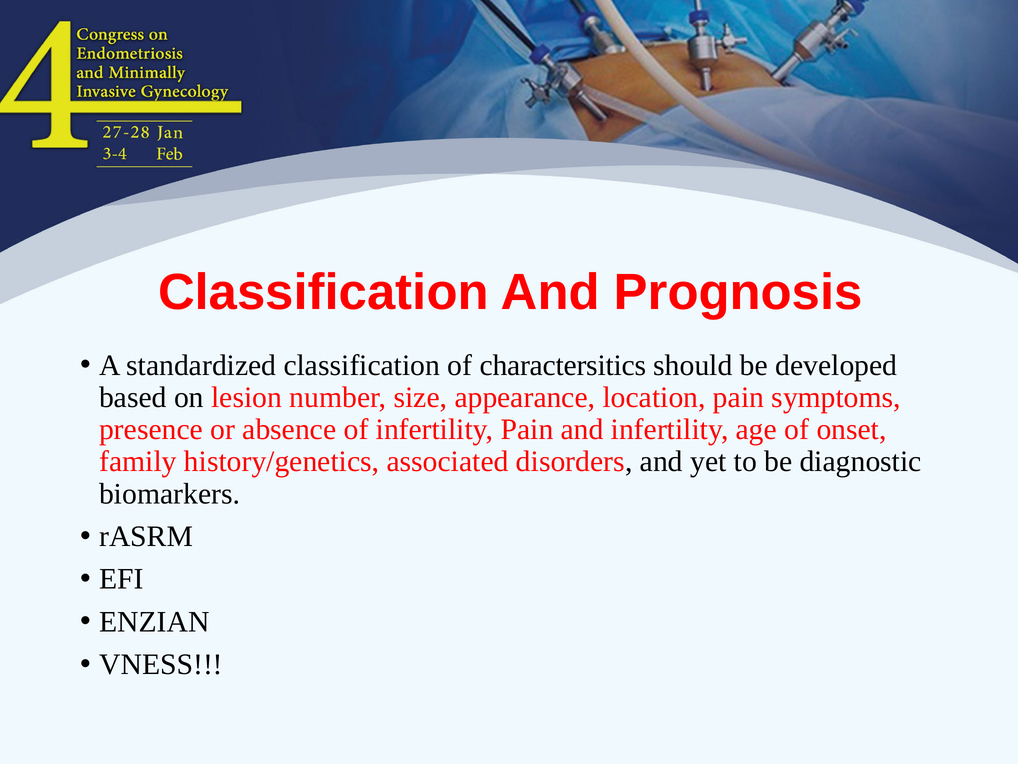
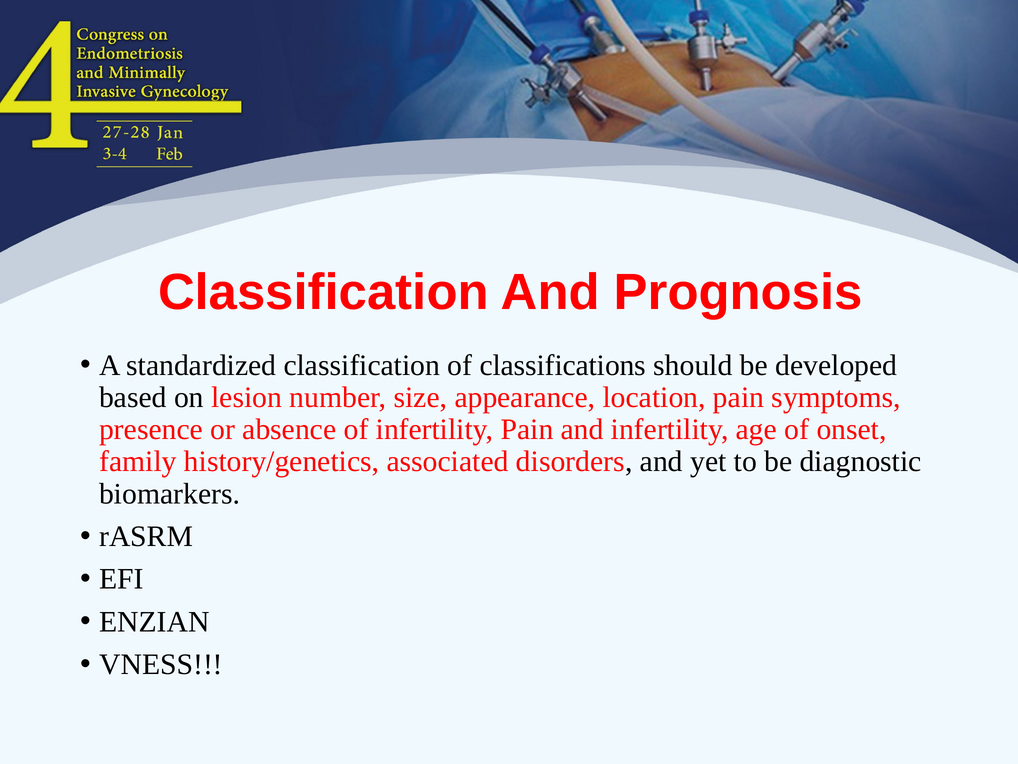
charactersitics: charactersitics -> classifications (563, 365)
